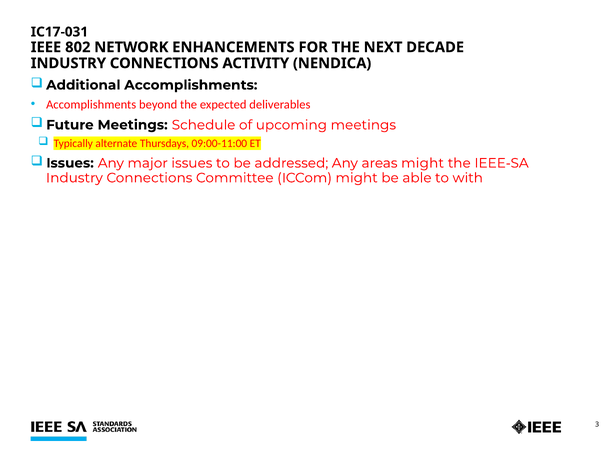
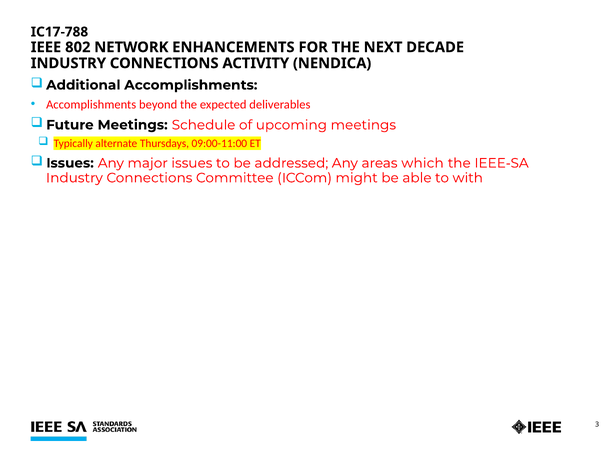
IC17-031: IC17-031 -> IC17-788 (59, 32)
areas might: might -> which (423, 163)
